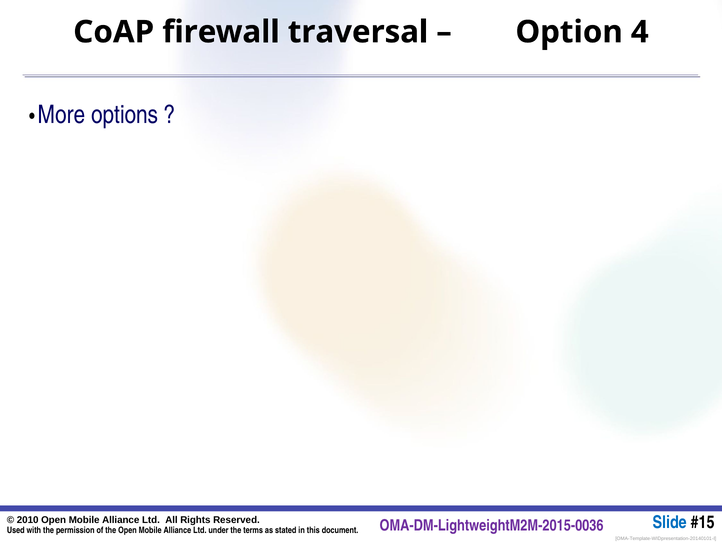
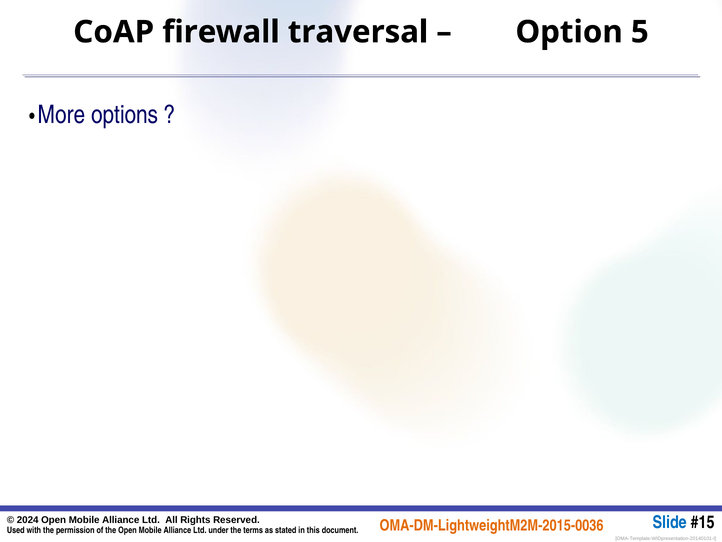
4: 4 -> 5 (640, 32)
2010: 2010 -> 2024 (28, 520)
OMA-DM-LightweightM2M-2015-0036 colour: purple -> orange (492, 526)
